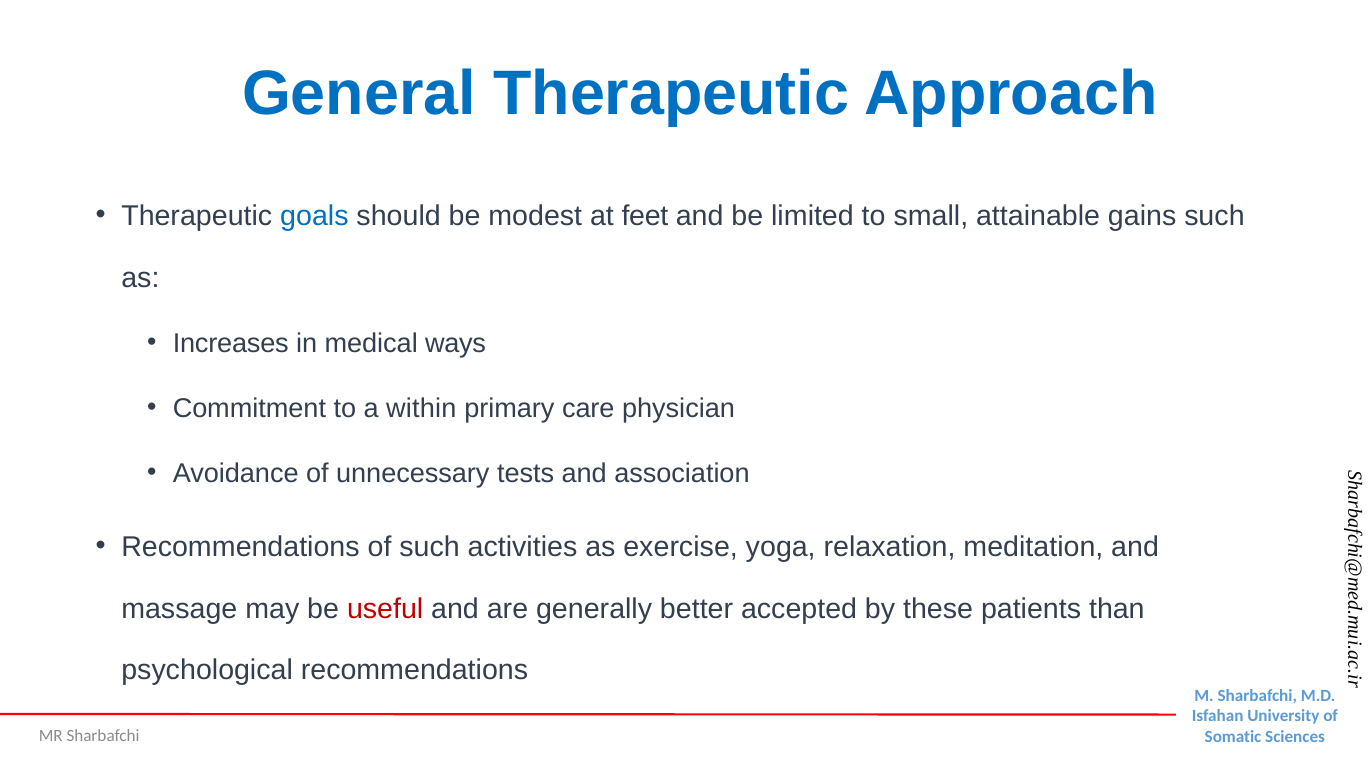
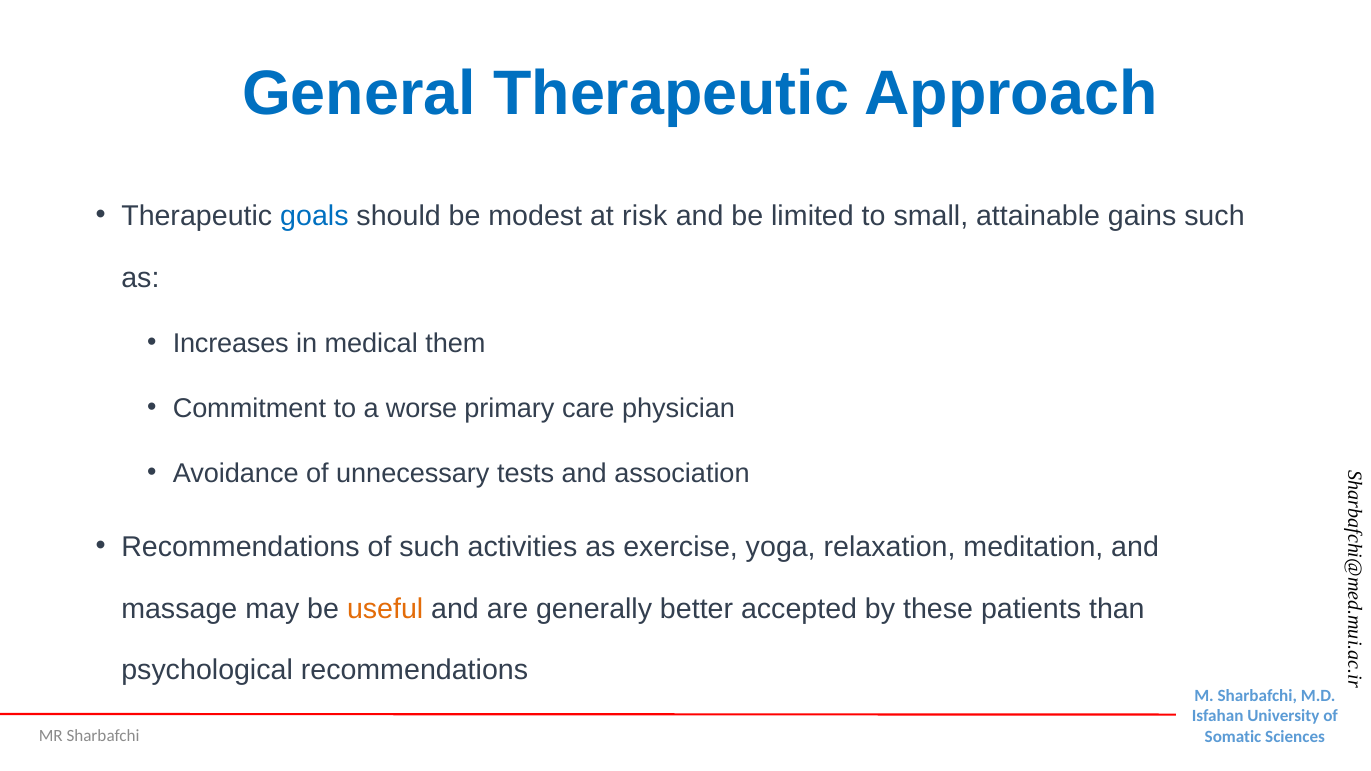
feet: feet -> risk (645, 216)
ways: ways -> them (455, 344)
within: within -> worse (422, 409)
useful colour: red -> orange (385, 609)
